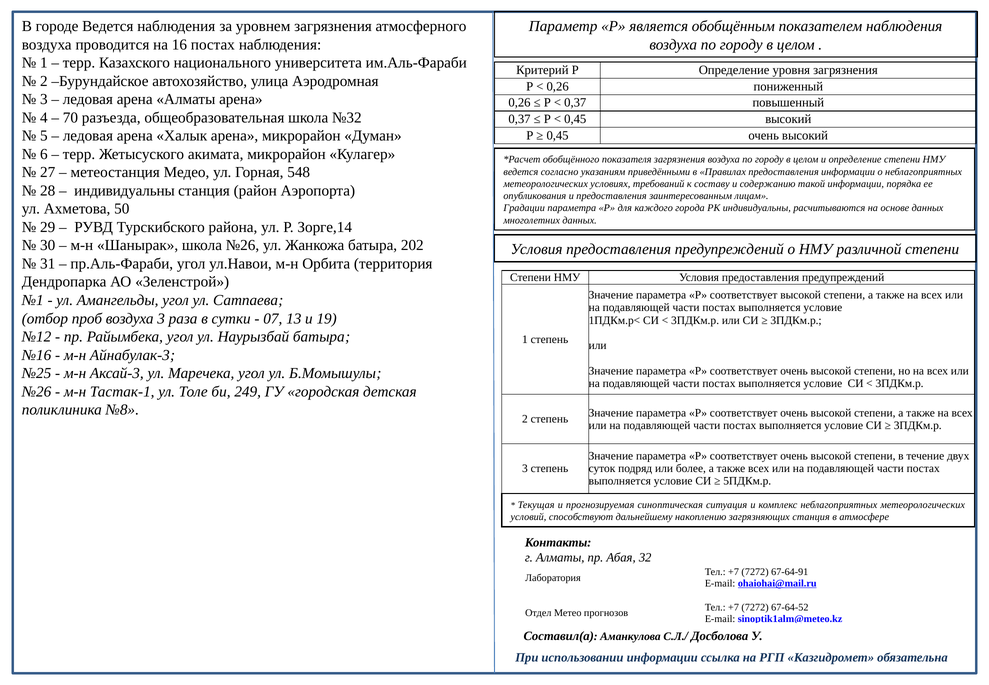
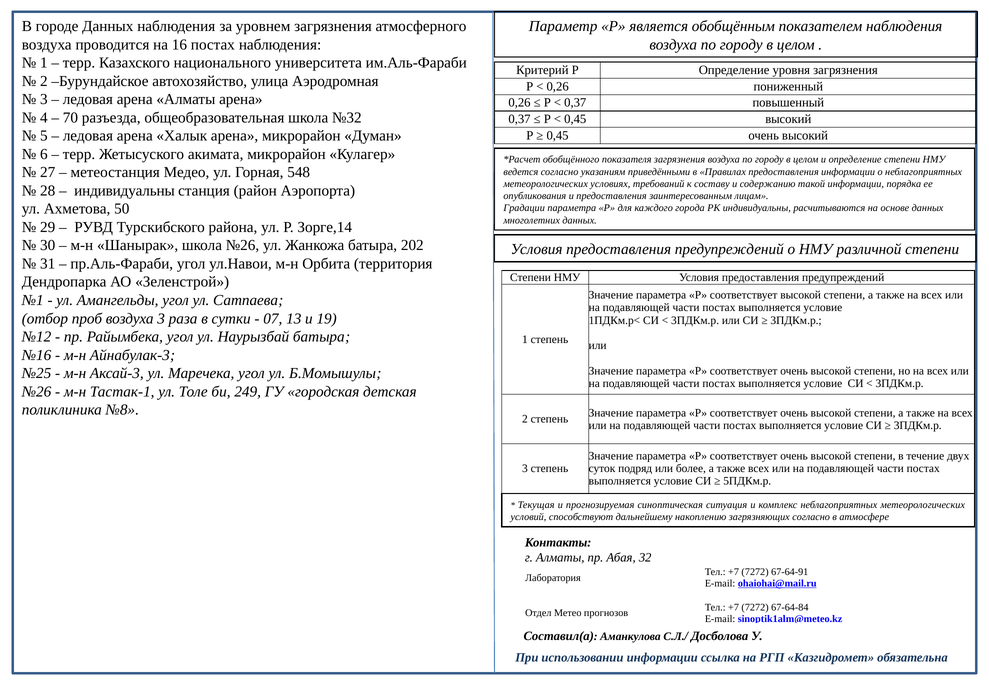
городе Ведется: Ведется -> Данных (108, 26)
загрязняющих станция: станция -> согласно (811, 517)
67-64-52: 67-64-52 -> 67-64-84 (790, 607)
